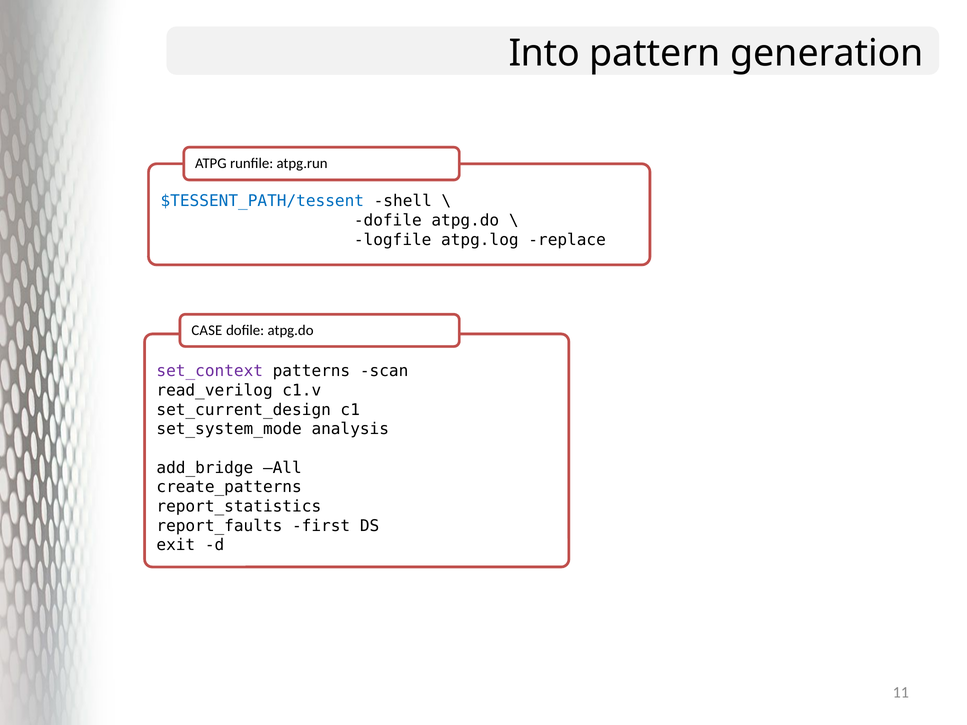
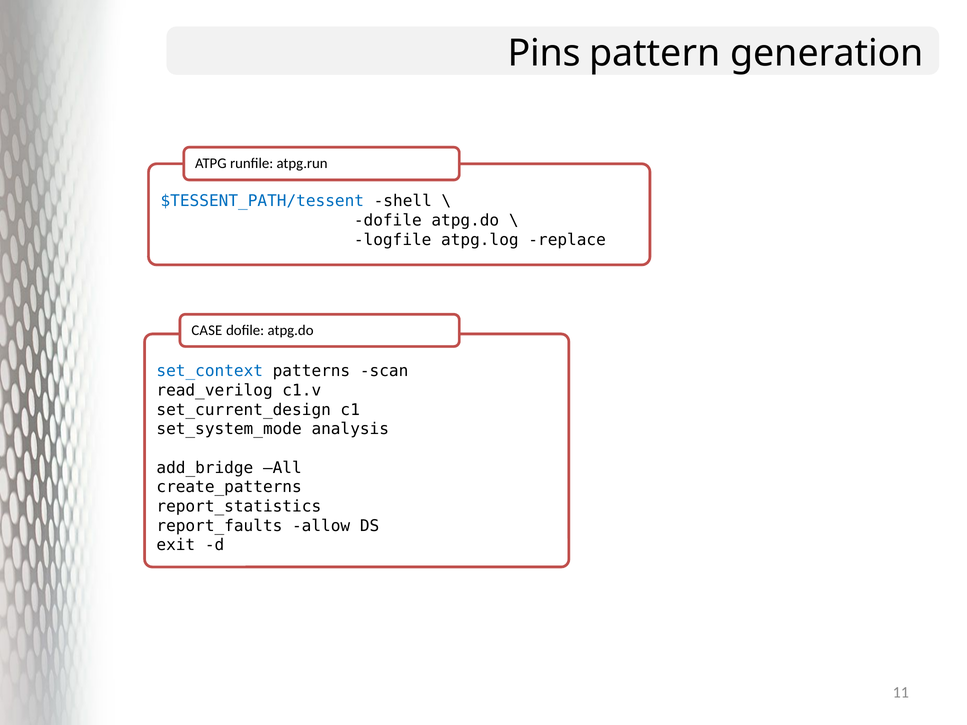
Into: Into -> Pins (544, 53)
set_context colour: purple -> blue (210, 371)
first: first -> allow (321, 526)
